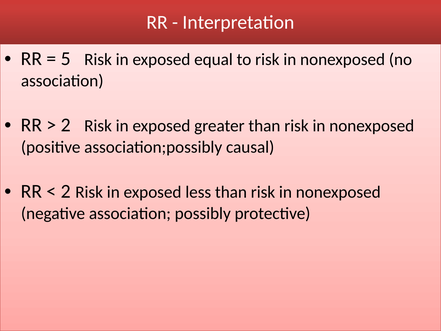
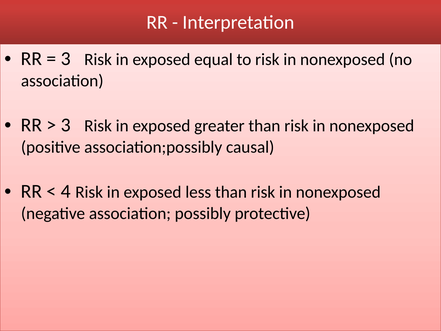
5: 5 -> 3 (66, 59)
2: 2 -> 3 (66, 125)
2: 2 -> 4 (66, 191)
